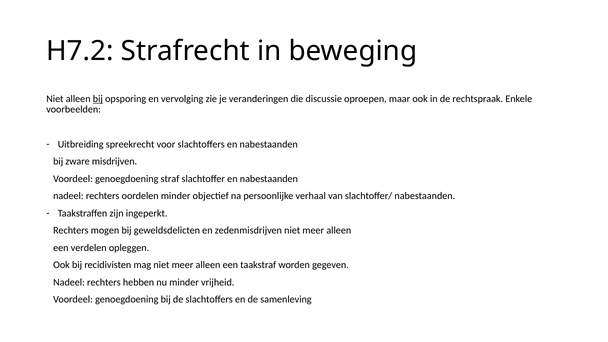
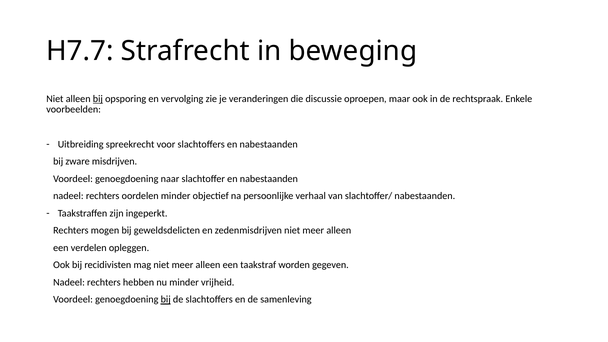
H7.2: H7.2 -> H7.7 (80, 51)
straf: straf -> naar (170, 179)
bij underline: none -> present (166, 300)
